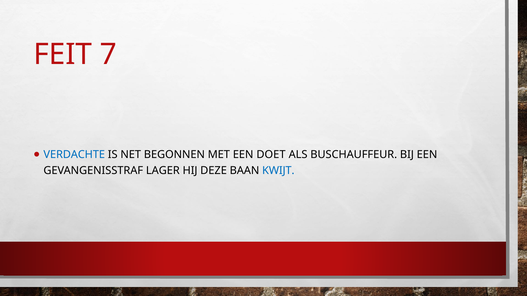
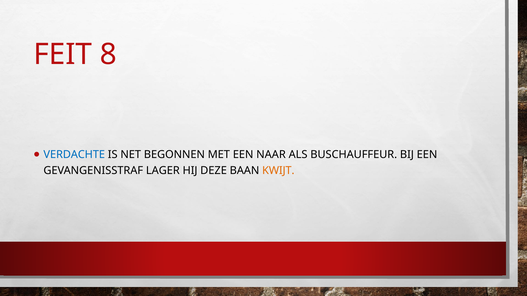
7: 7 -> 8 (108, 54)
DOET: DOET -> NAAR (271, 155)
KWIJT colour: blue -> orange (278, 171)
